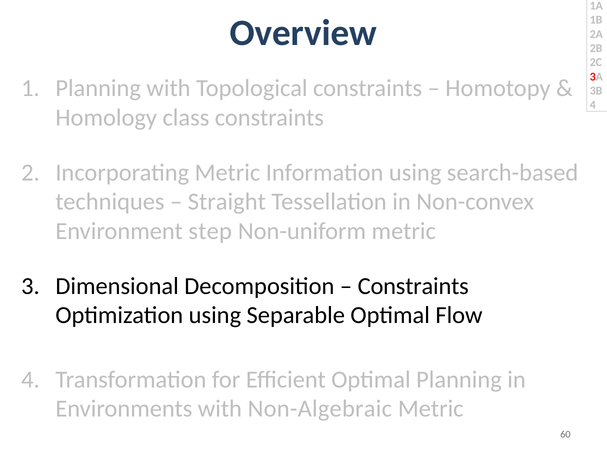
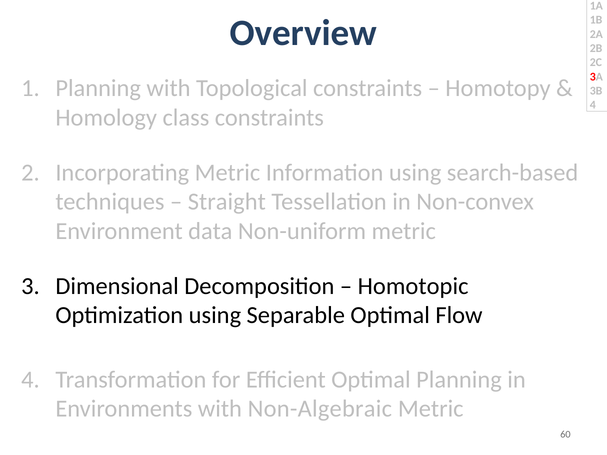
step: step -> data (210, 231)
Constraints: Constraints -> Homotopic (413, 286)
